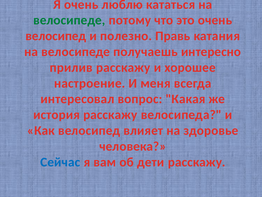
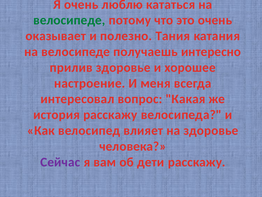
велосипед: велосипед -> оказывает (56, 36)
Правь: Правь -> Тания (173, 36)
прилив расскажу: расскажу -> здоровье (123, 67)
Сейчас colour: blue -> purple (60, 162)
